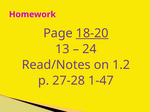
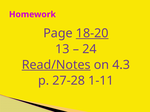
Read/Notes underline: none -> present (56, 65)
1.2: 1.2 -> 4.3 (121, 65)
1-47: 1-47 -> 1-11 (101, 81)
